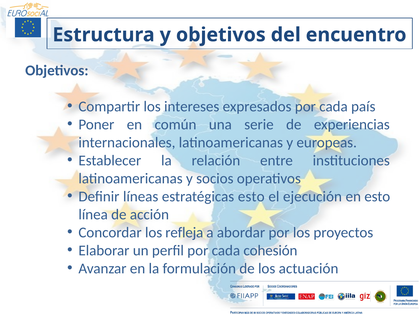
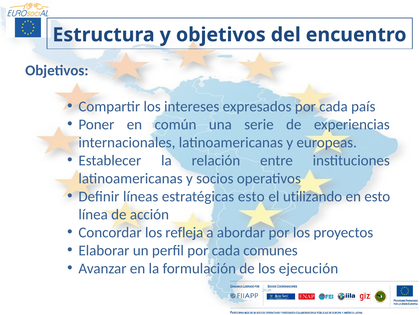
ejecución: ejecución -> utilizando (313, 196)
cohesión: cohesión -> comunes (271, 250)
actuación: actuación -> ejecución (308, 268)
